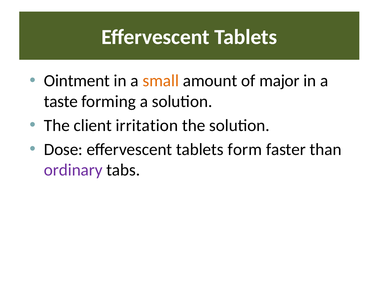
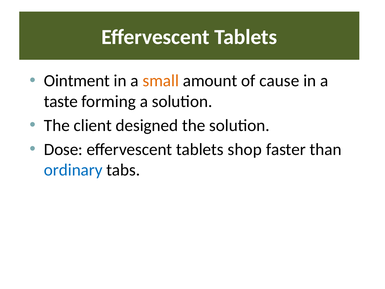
major: major -> cause (279, 81)
irritation: irritation -> designed (147, 125)
form: form -> shop (245, 149)
ordinary colour: purple -> blue (73, 170)
